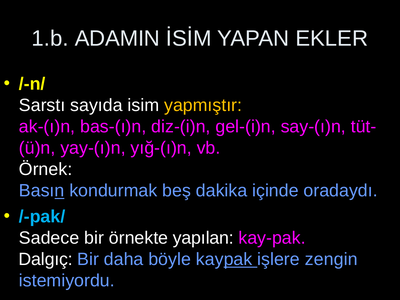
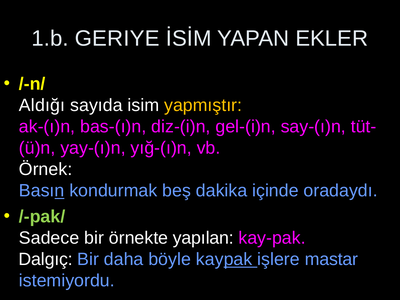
ADAMIN: ADAMIN -> GERIYE (117, 39)
Sarstı: Sarstı -> Aldığı (42, 105)
/-pak/ colour: light blue -> light green (42, 217)
zengin: zengin -> mastar (331, 259)
